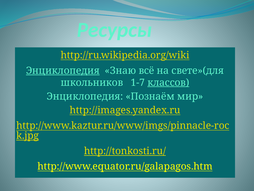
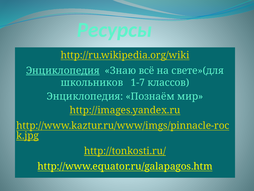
классов underline: present -> none (168, 82)
